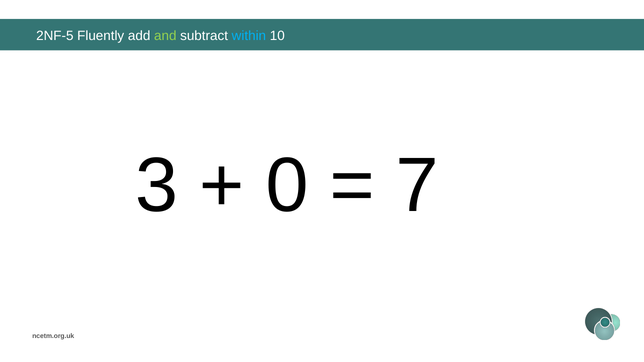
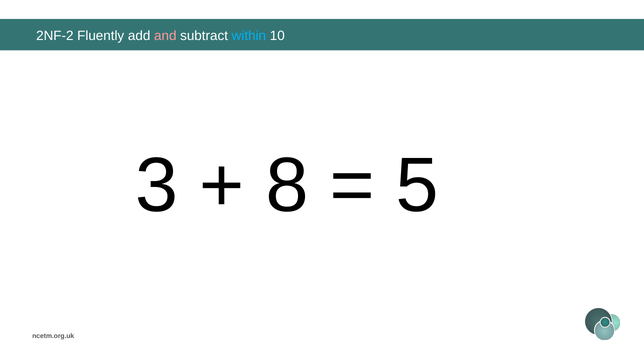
2NF-5: 2NF-5 -> 2NF-2 (55, 36)
and colour: light green -> pink (165, 36)
0: 0 -> 8 (287, 186)
7: 7 -> 5 (417, 186)
